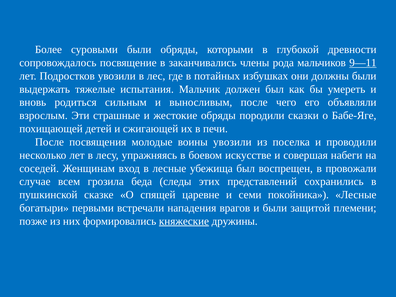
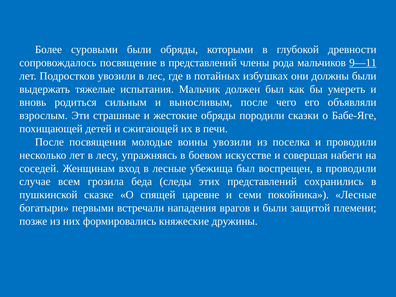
в заканчивались: заканчивались -> представлений (203, 63)
в провожали: провожали -> проводили (351, 168)
княжеские underline: present -> none (184, 221)
